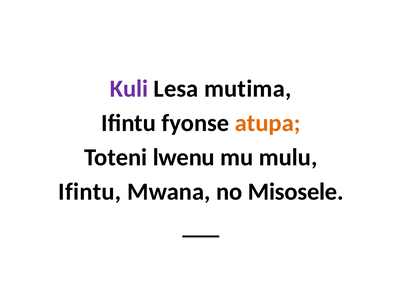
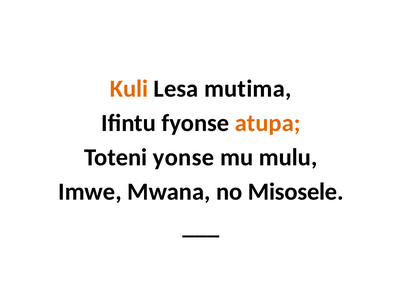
Kuli colour: purple -> orange (129, 89)
lwenu: lwenu -> yonse (184, 158)
Ifintu: Ifintu -> Imwe (90, 192)
